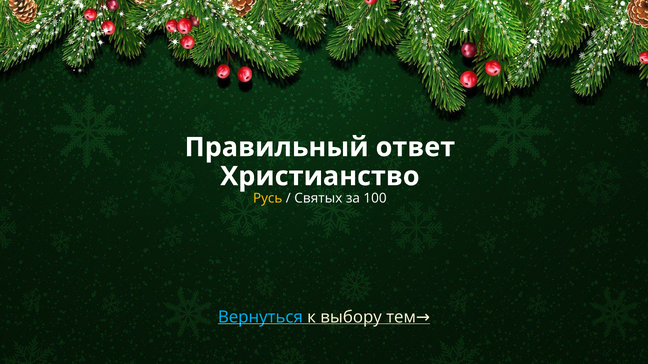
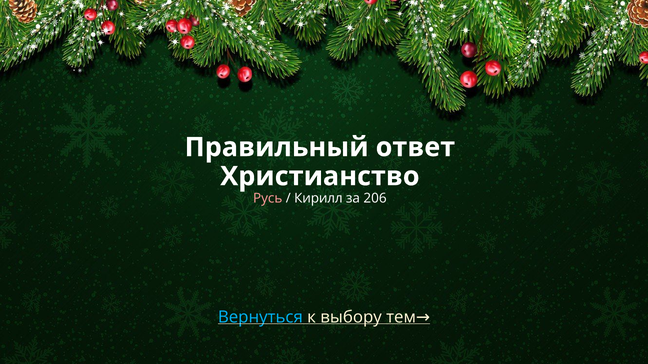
Русь colour: yellow -> pink (268, 199)
Святых: Святых -> Кирилл (318, 199)
100: 100 -> 206 (375, 199)
